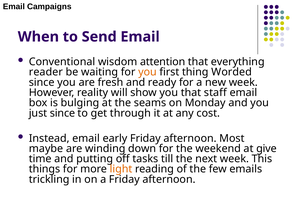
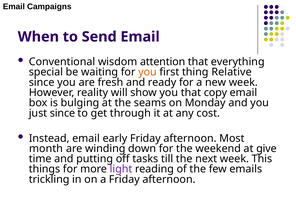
reader: reader -> special (46, 72)
Worded: Worded -> Relative (232, 72)
staff: staff -> copy (215, 93)
maybe: maybe -> month (46, 149)
light colour: orange -> purple (121, 169)
